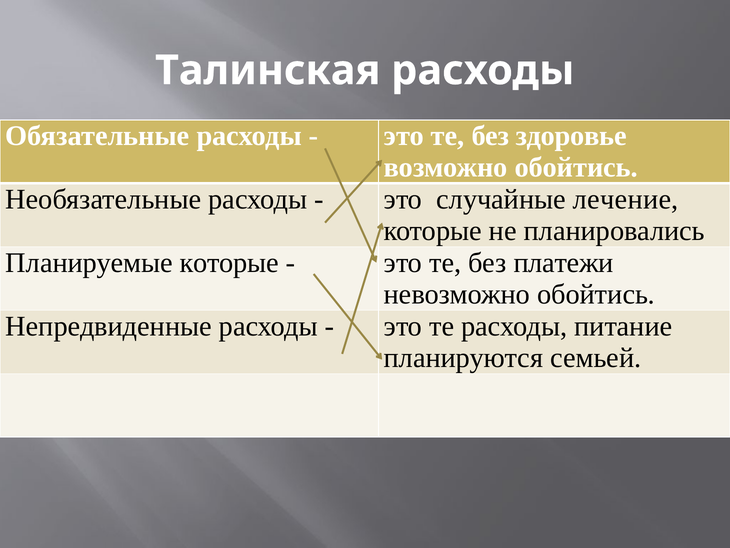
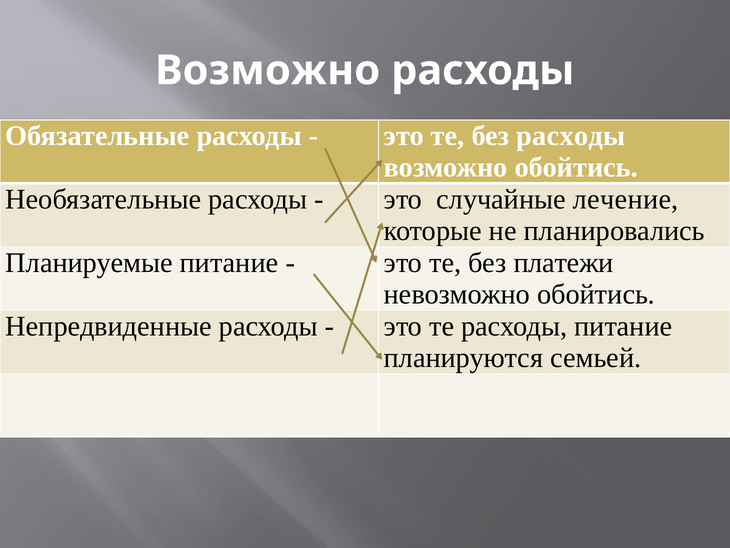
Талинская: Талинская -> Возможно (268, 70)
без здоровье: здоровье -> расходы (571, 136)
Планируемые которые: которые -> питание (229, 263)
